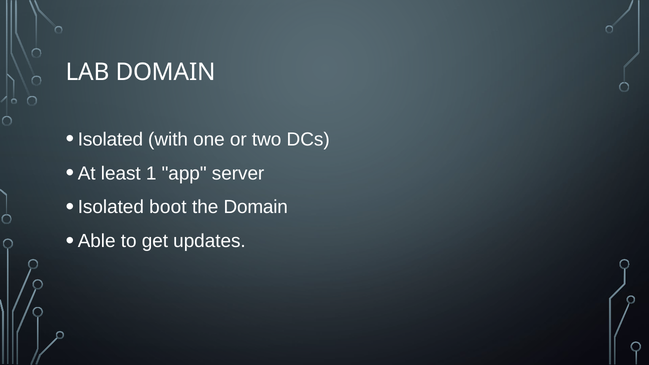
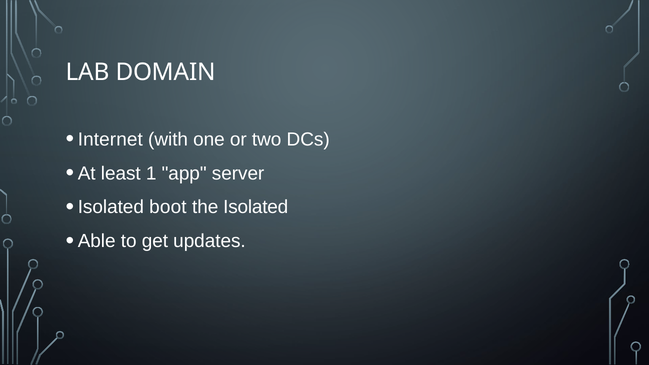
Isolated: Isolated -> Internet (110, 139)
the Domain: Domain -> Isolated (256, 207)
